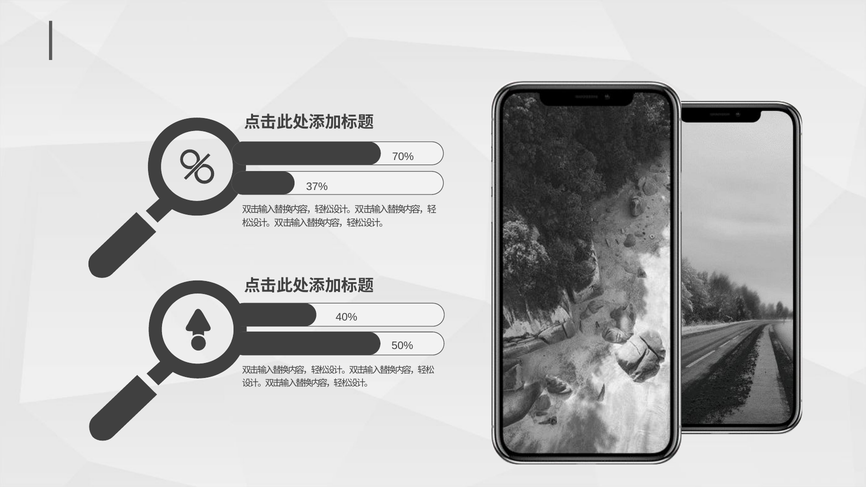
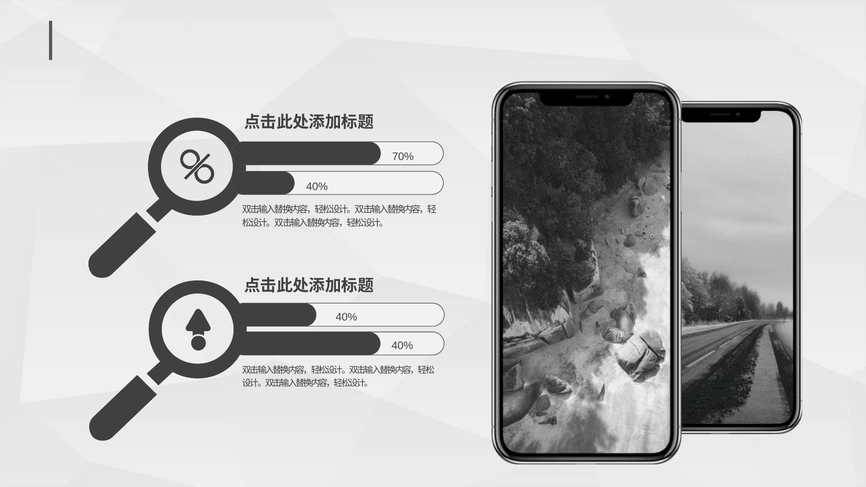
37%: 37% -> 40% (317, 187)
50%: 50% -> 40% (402, 346)
